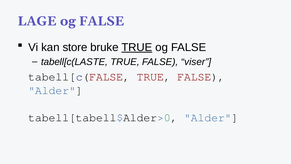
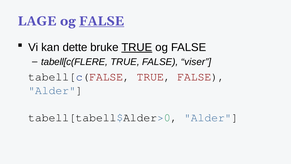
FALSE underline: none -> present (102, 21)
store: store -> dette (75, 47)
tabell[c(LASTE: tabell[c(LASTE -> tabell[c(FLERE (74, 62)
